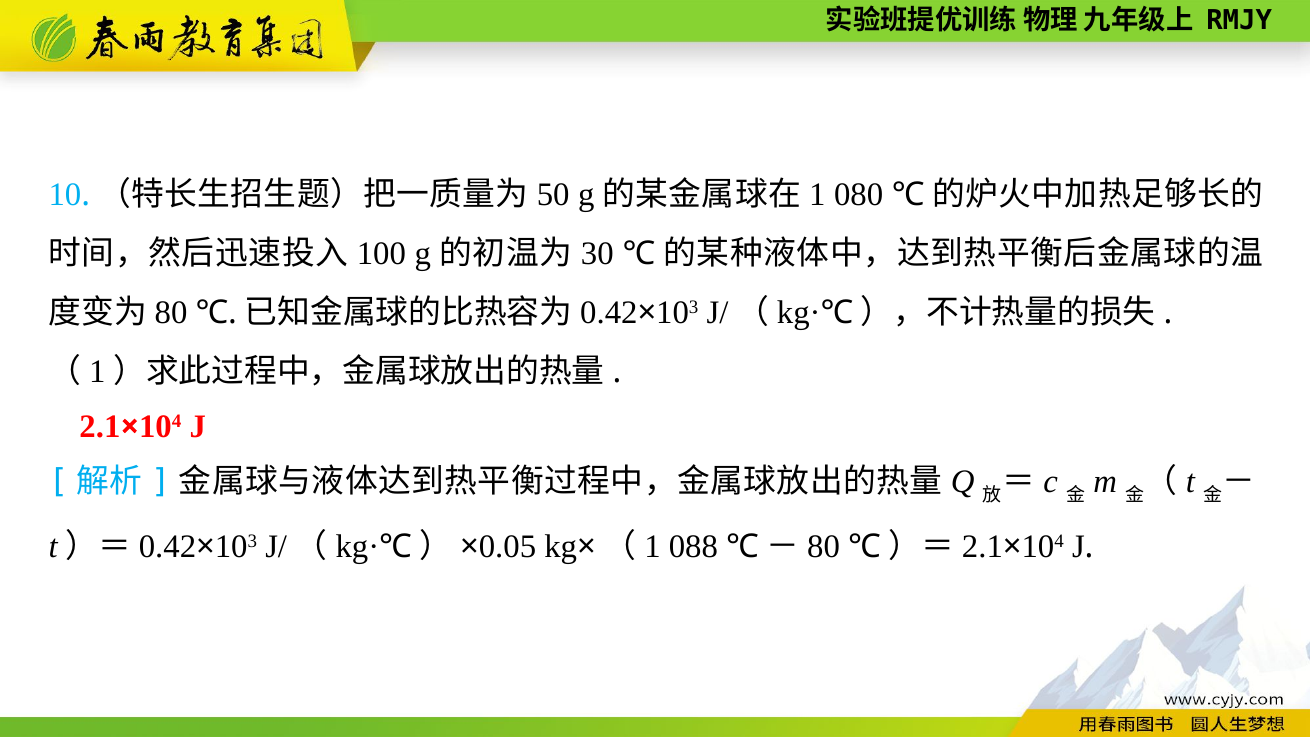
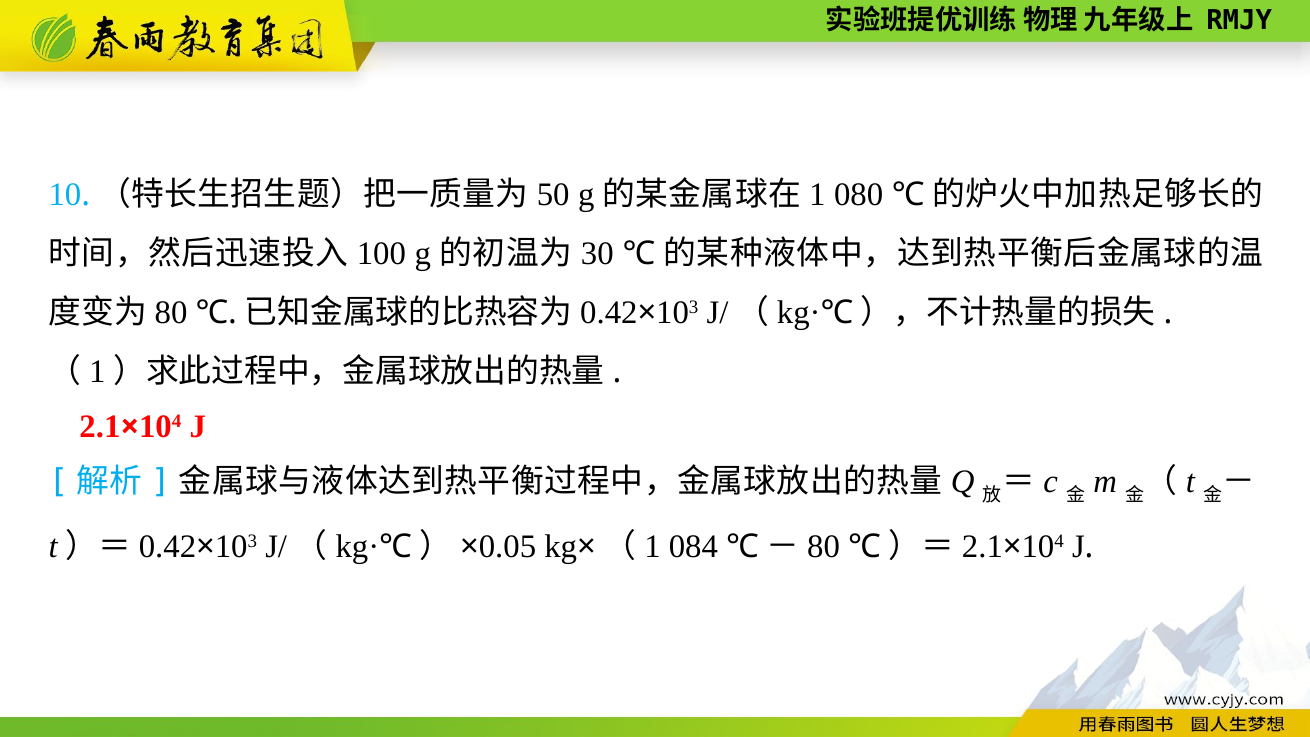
088: 088 -> 084 (693, 547)
